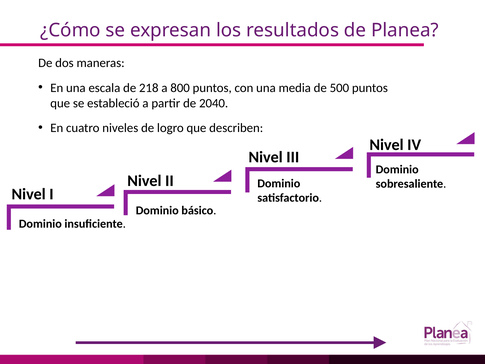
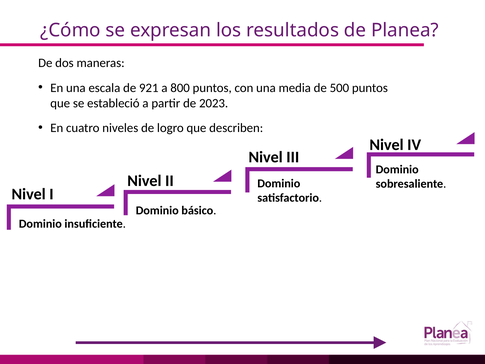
218: 218 -> 921 (149, 88)
2040: 2040 -> 2023 (214, 103)
